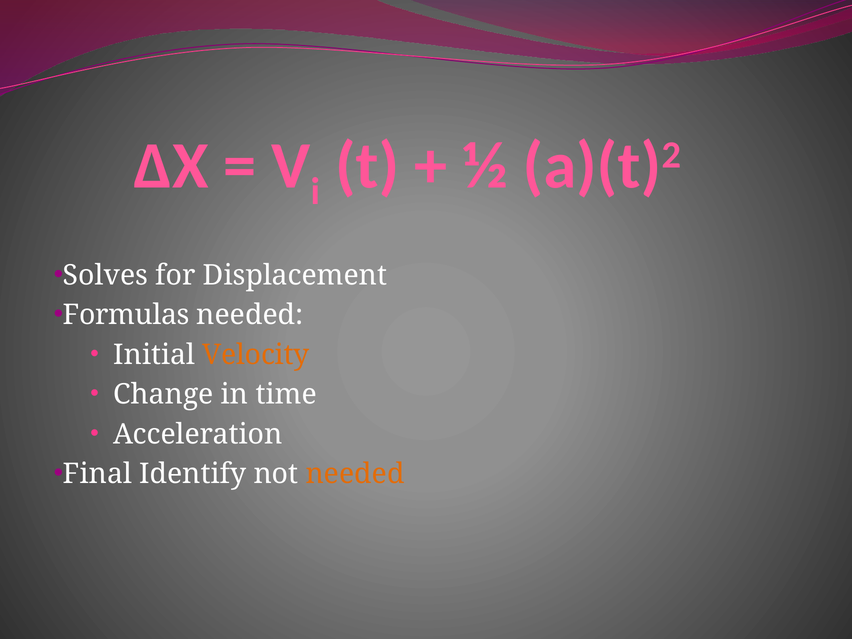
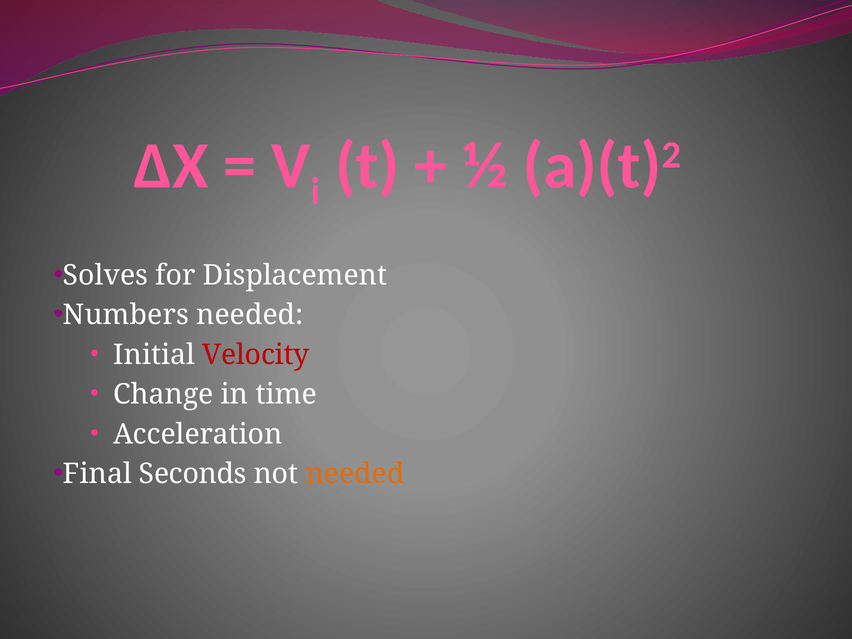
Formulas: Formulas -> Numbers (126, 315)
Velocity colour: orange -> red (256, 355)
Identify: Identify -> Seconds (193, 474)
